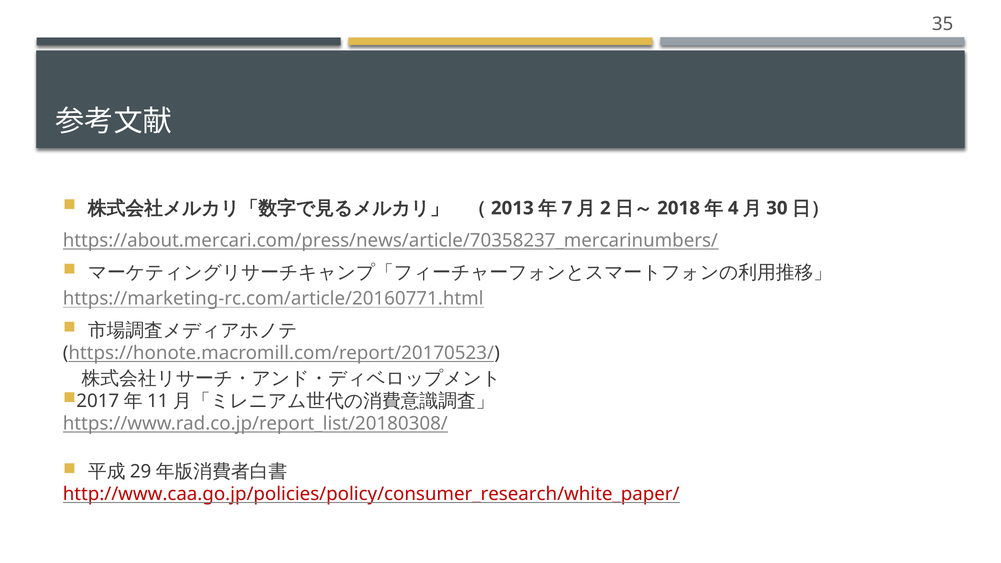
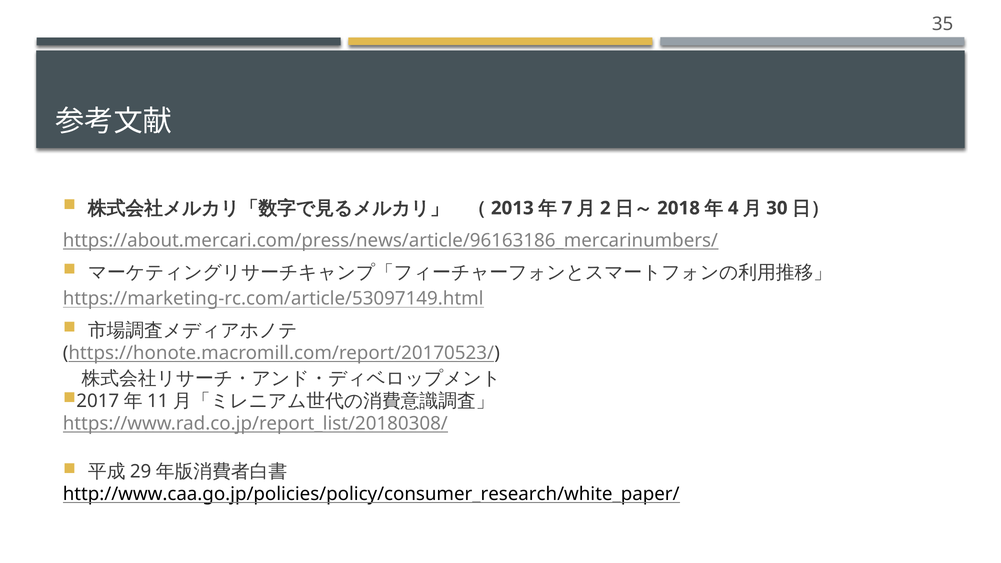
https://about.mercari.com/press/news/article/70358237_mercarinumbers/: https://about.mercari.com/press/news/article/70358237_mercarinumbers/ -> https://about.mercari.com/press/news/article/96163186_mercarinumbers/ (390, 241)
https://marketing-rc.com/article/20160771.html: https://marketing-rc.com/article/20160771.html -> https://marketing-rc.com/article/53097149.html (273, 299)
http://www.caa.go.jp/policies/policy/consumer_research/white_paper/ colour: red -> black (371, 494)
